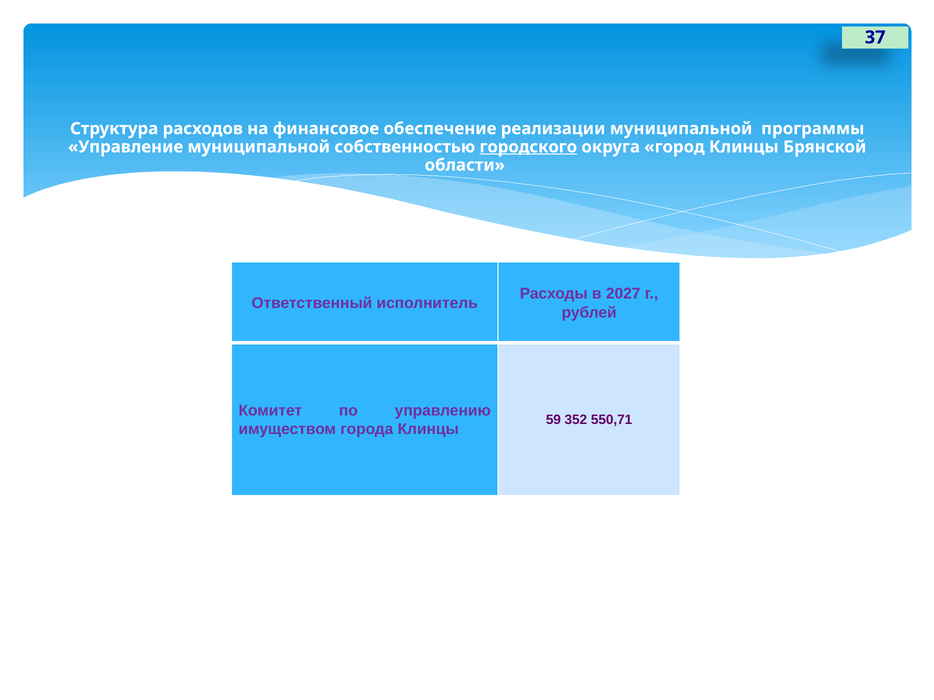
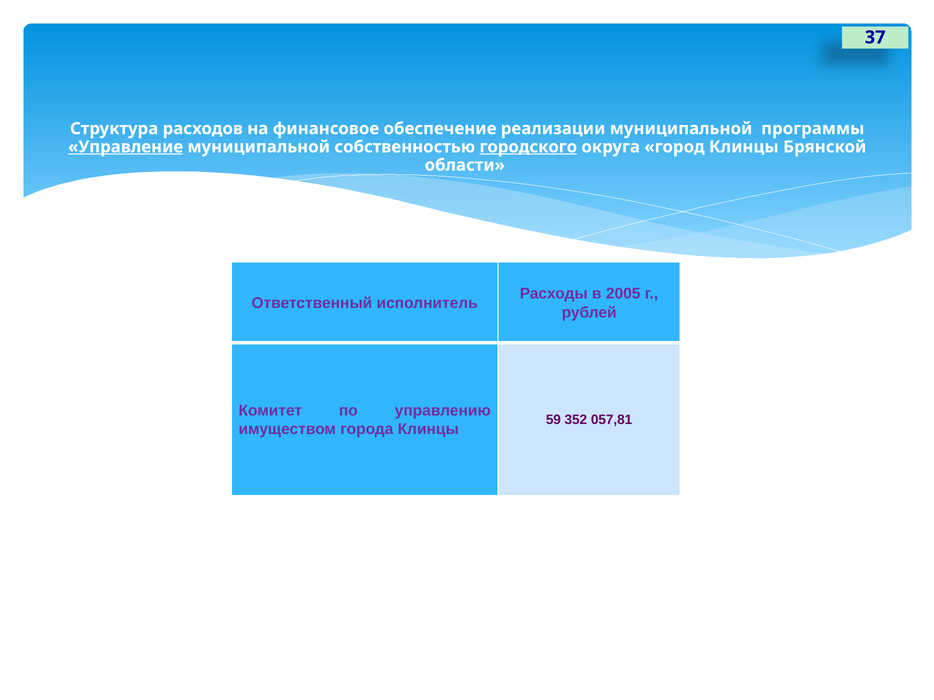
Управление underline: none -> present (126, 147)
2027: 2027 -> 2005 (623, 294)
550,71: 550,71 -> 057,81 (612, 420)
